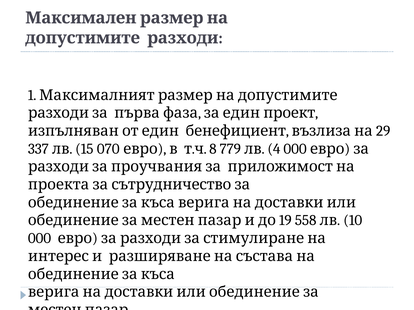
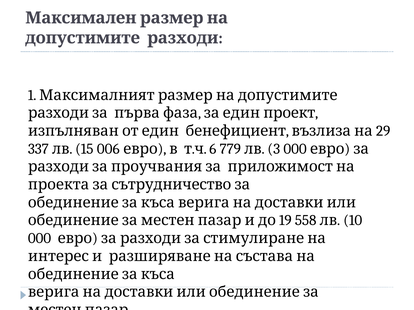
070: 070 -> 006 (108, 149)
8: 8 -> 6 (213, 149)
4: 4 -> 3 (274, 149)
